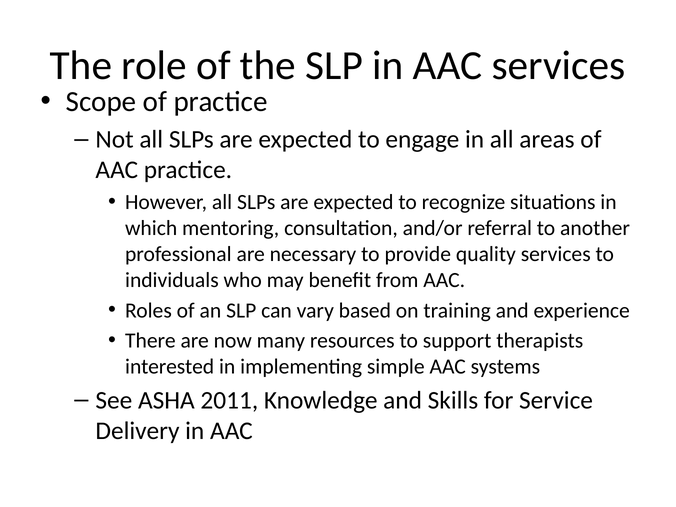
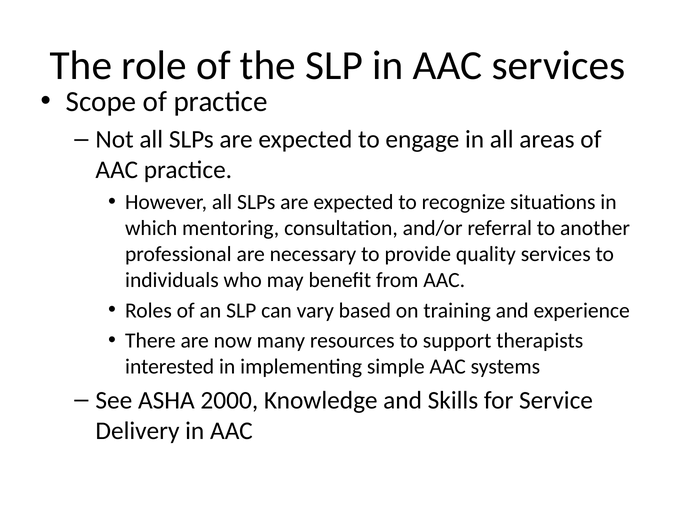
2011: 2011 -> 2000 (229, 400)
